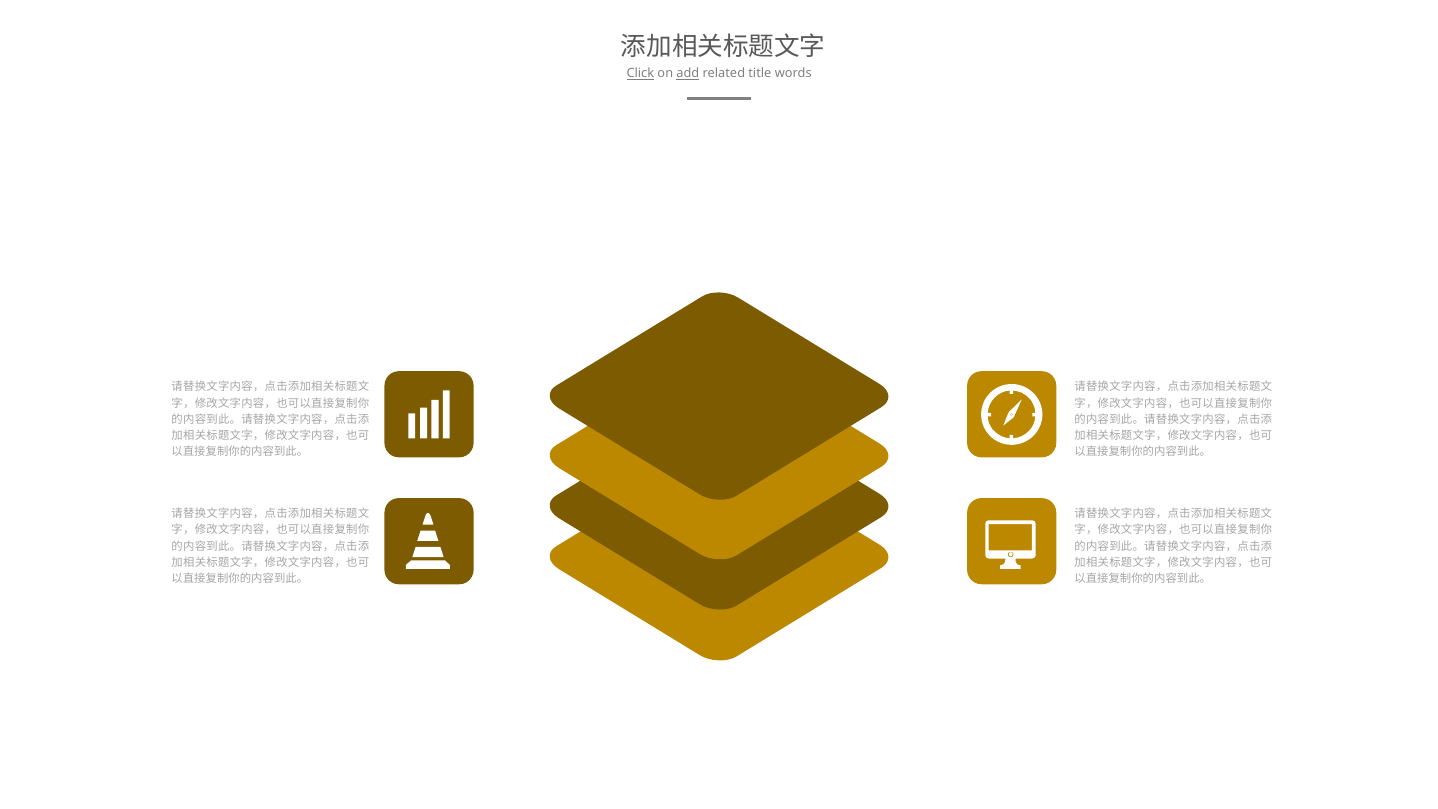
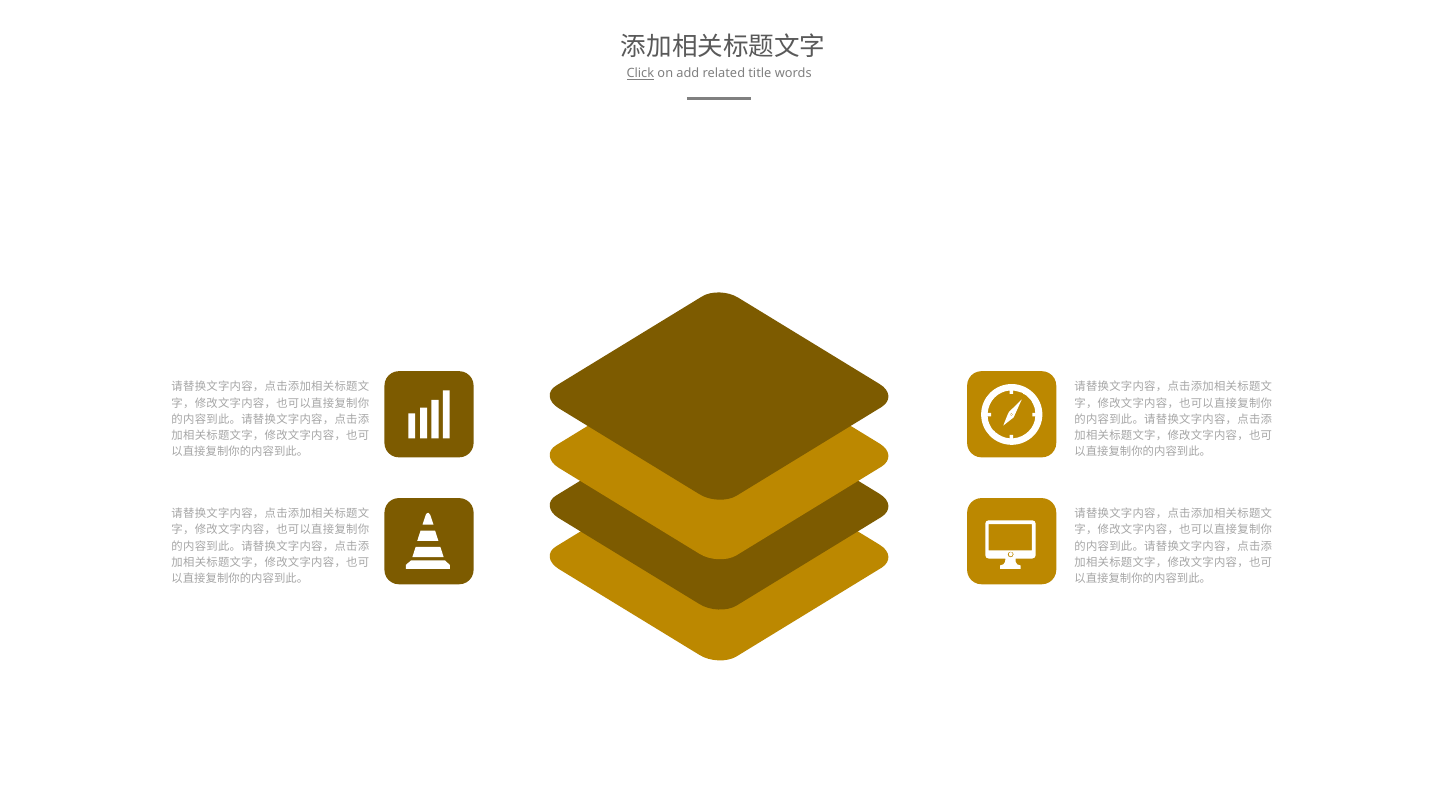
add underline: present -> none (688, 74)
